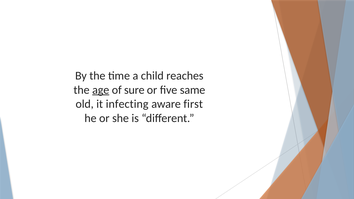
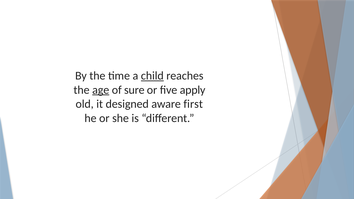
child underline: none -> present (152, 76)
same: same -> apply (193, 90)
infecting: infecting -> designed (127, 104)
